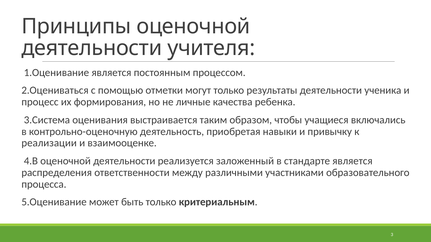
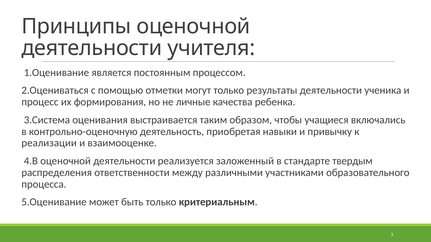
стандарте является: является -> твердым (353, 161)
